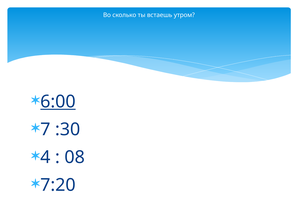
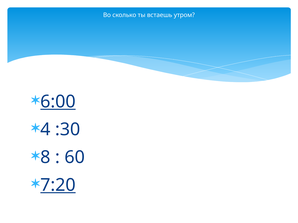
7: 7 -> 4 (45, 130)
4: 4 -> 8 (45, 158)
08: 08 -> 60 (75, 158)
7:20 underline: none -> present (58, 185)
